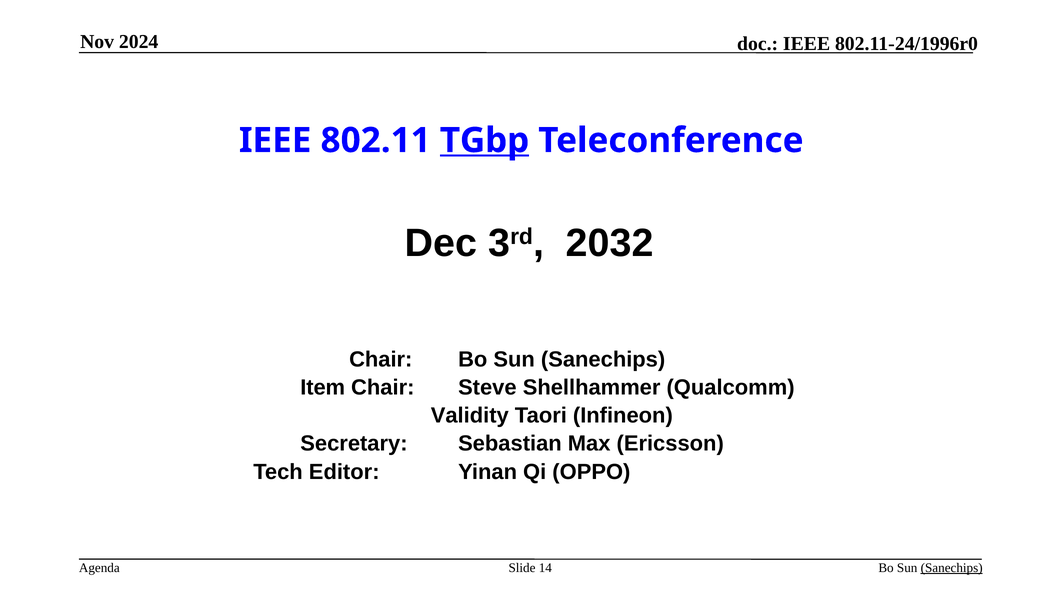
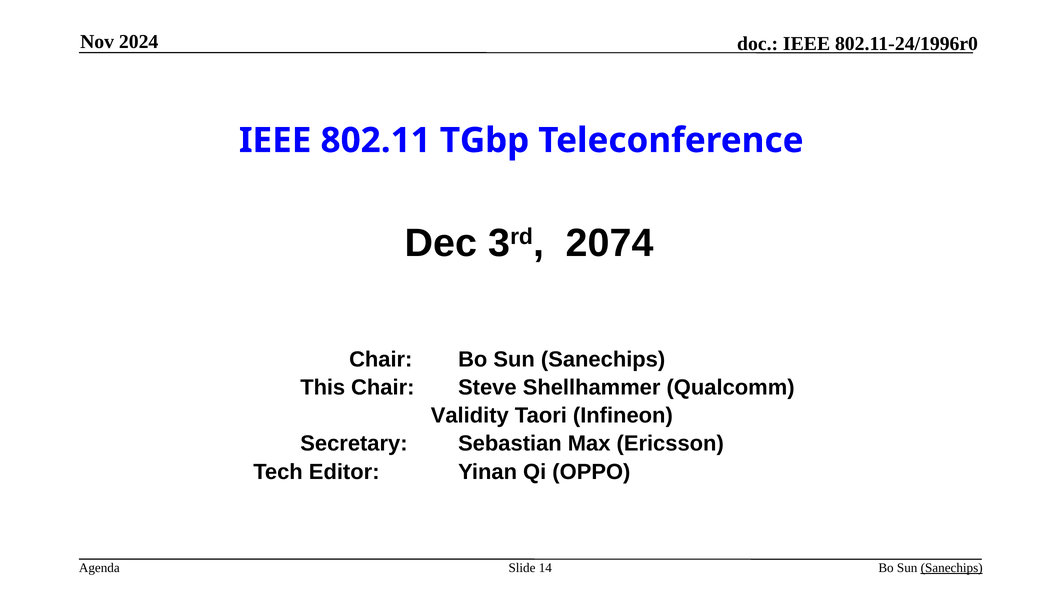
TGbp underline: present -> none (485, 140)
2032: 2032 -> 2074 (610, 243)
Item: Item -> This (323, 387)
